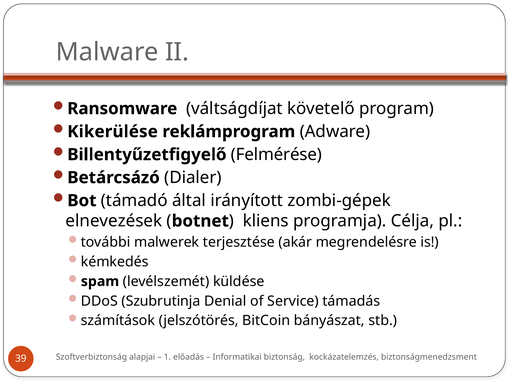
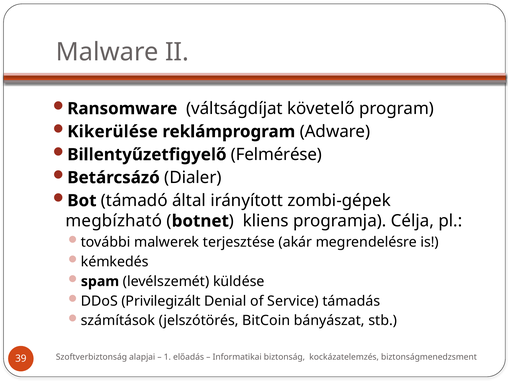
elnevezések: elnevezések -> megbízható (114, 221)
Szubrutinja: Szubrutinja -> Privilegizált (161, 301)
